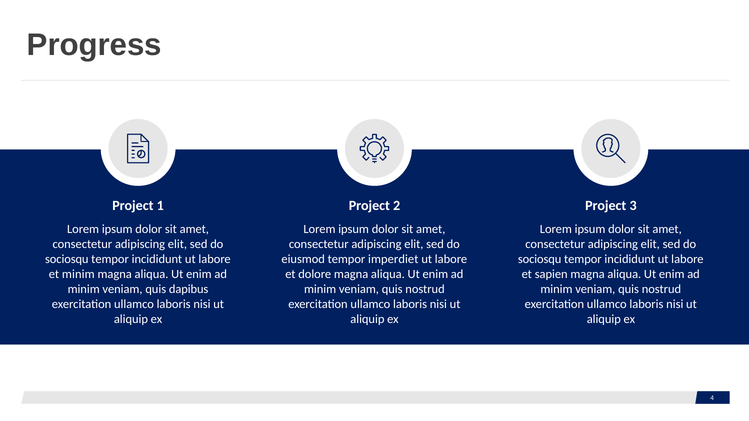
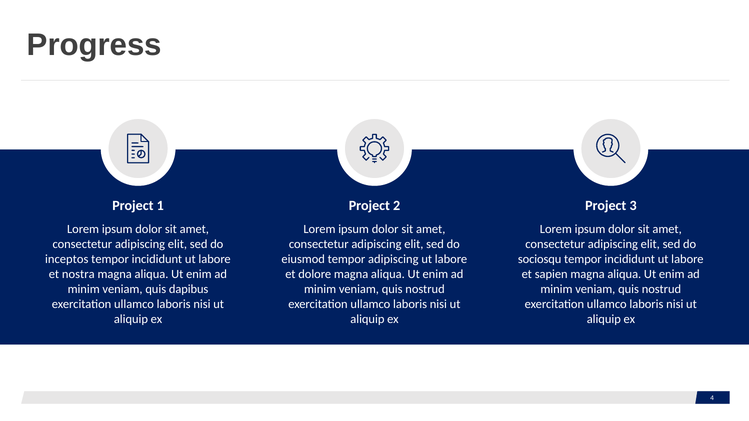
sociosqu: sociosqu -> inceptos (67, 259)
tempor imperdiet: imperdiet -> adipiscing (393, 259)
et minim: minim -> nostra (78, 274)
